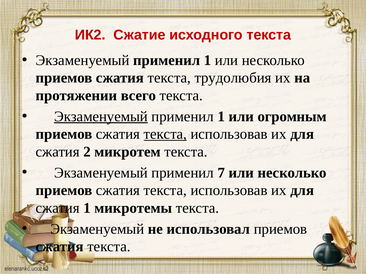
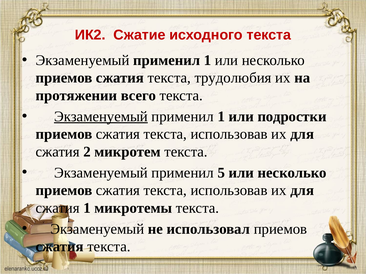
огромным: огромным -> подростки (292, 117)
текста underline: present -> none (165, 134)
7: 7 -> 5 (221, 173)
